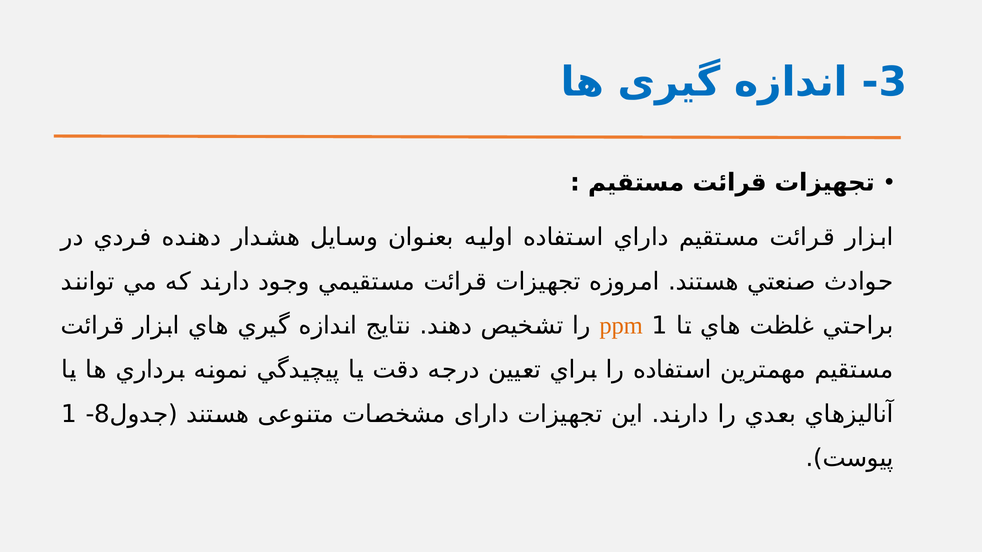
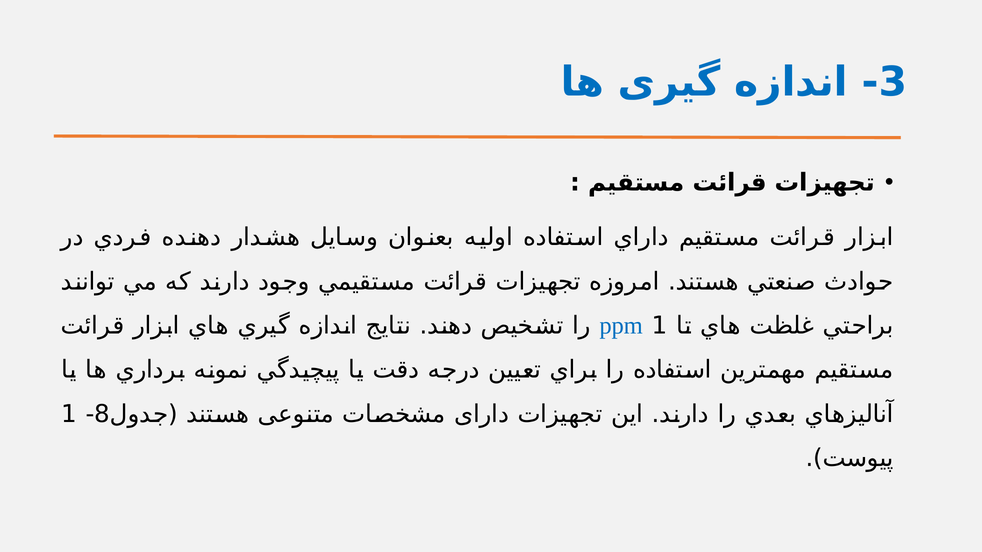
ppm colour: orange -> blue (621, 326)
